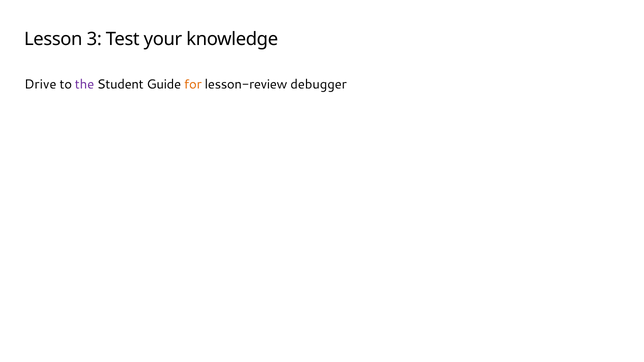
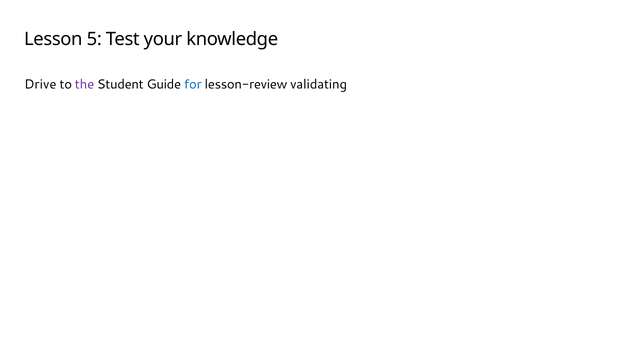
3: 3 -> 5 (94, 39)
for colour: orange -> blue (193, 85)
debugger: debugger -> validating (319, 85)
